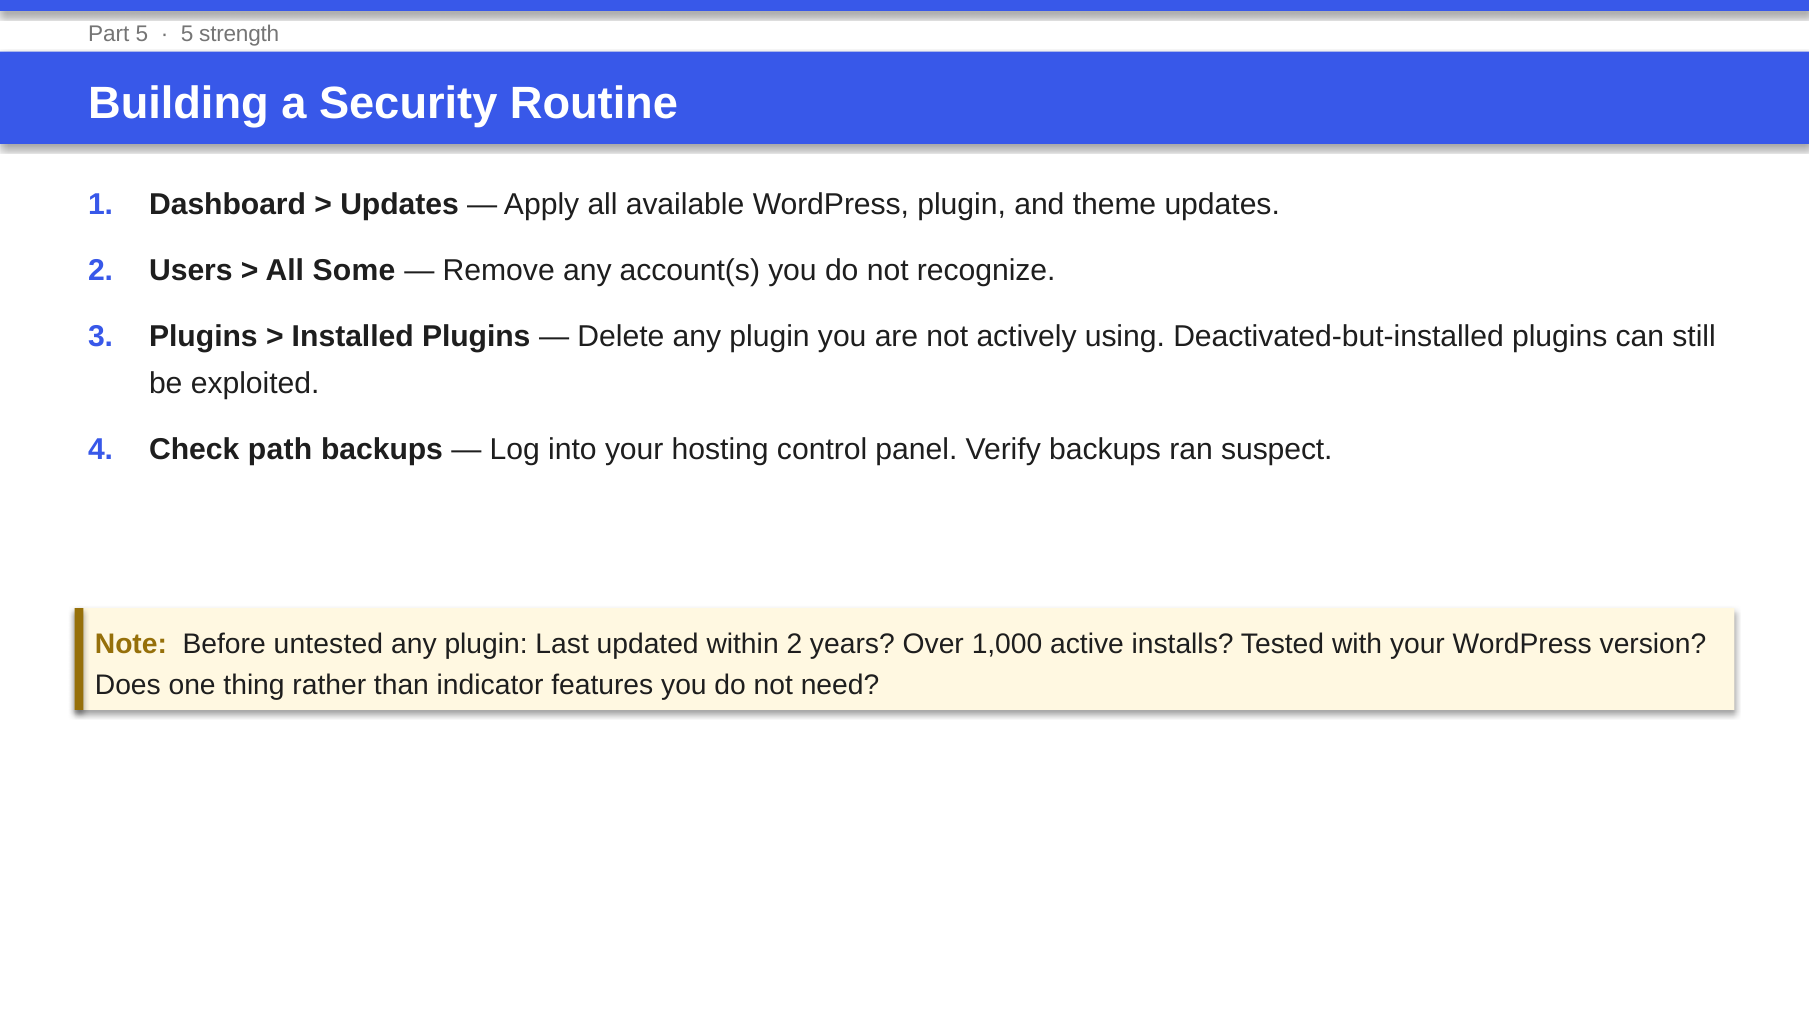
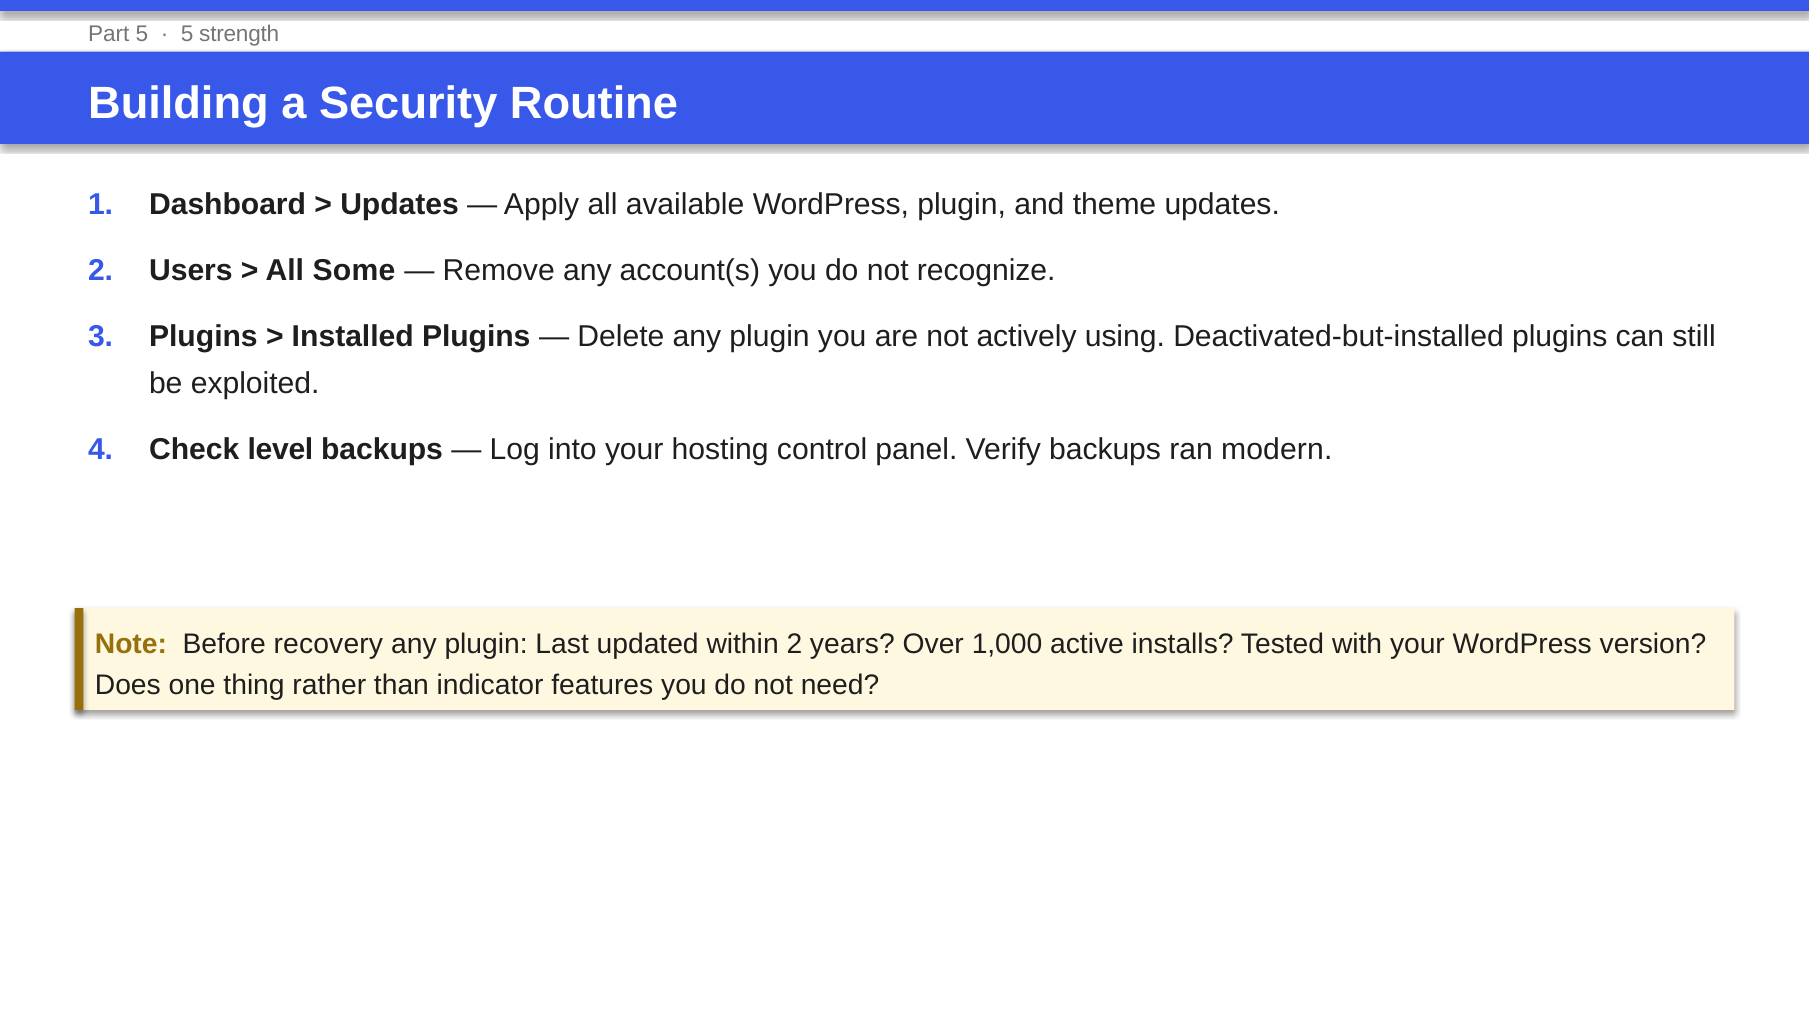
path: path -> level (280, 449)
suspect: suspect -> modern (1277, 449)
untested: untested -> recovery (328, 644)
